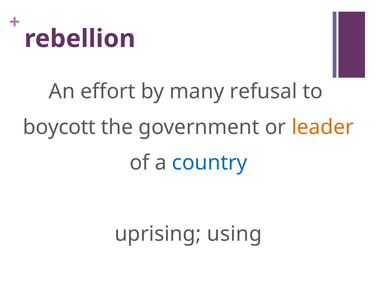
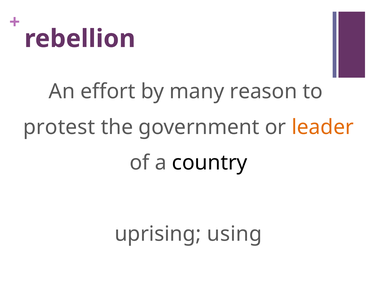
refusal: refusal -> reason (263, 91)
boycott: boycott -> protest (59, 127)
country colour: blue -> black (210, 163)
